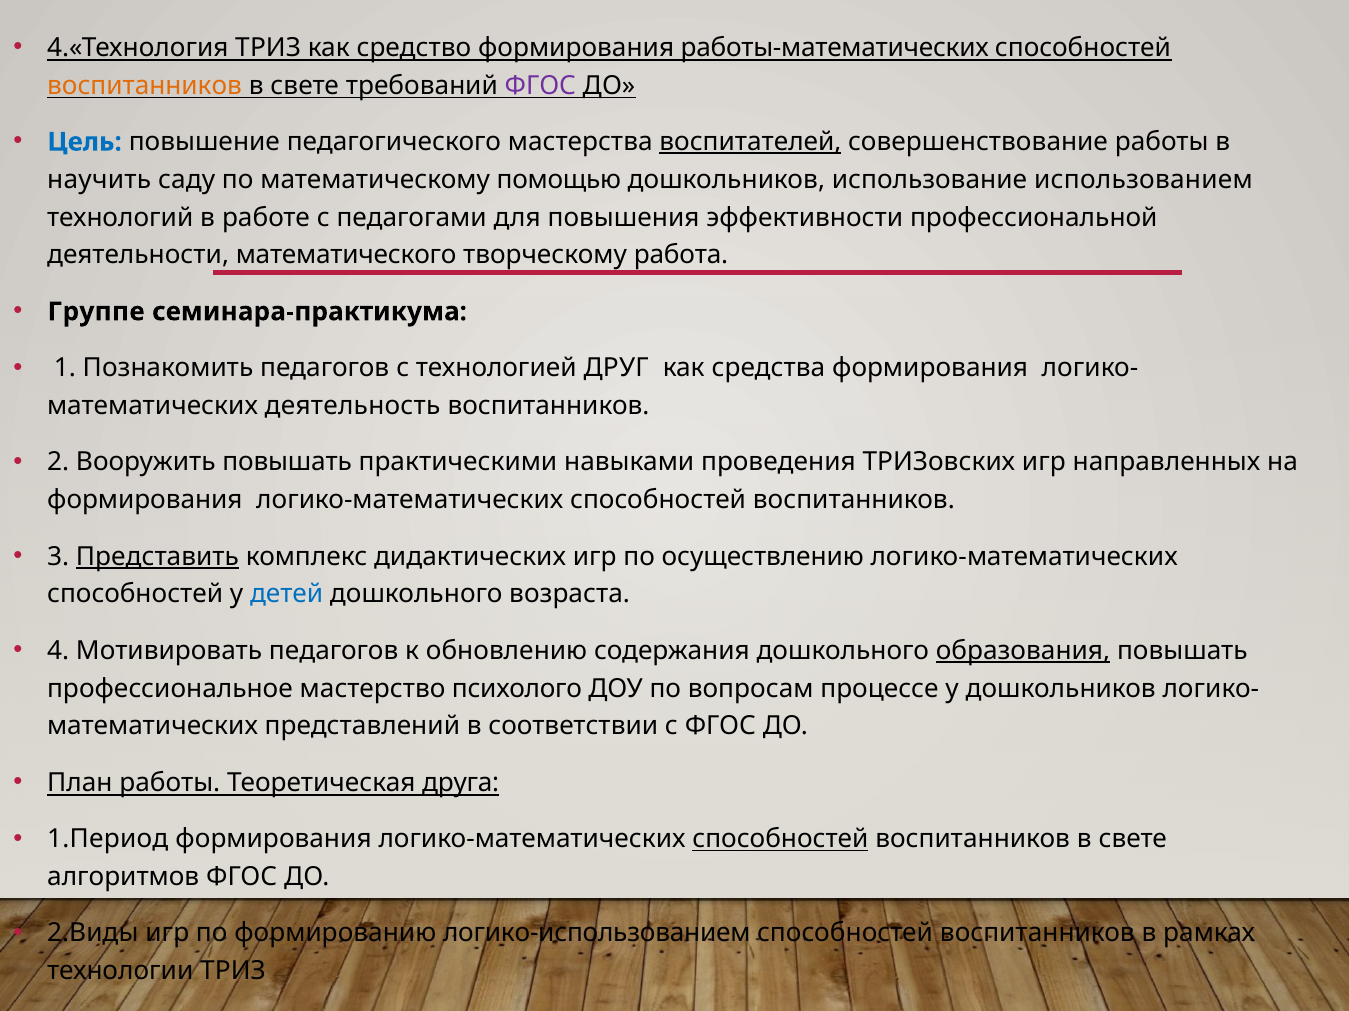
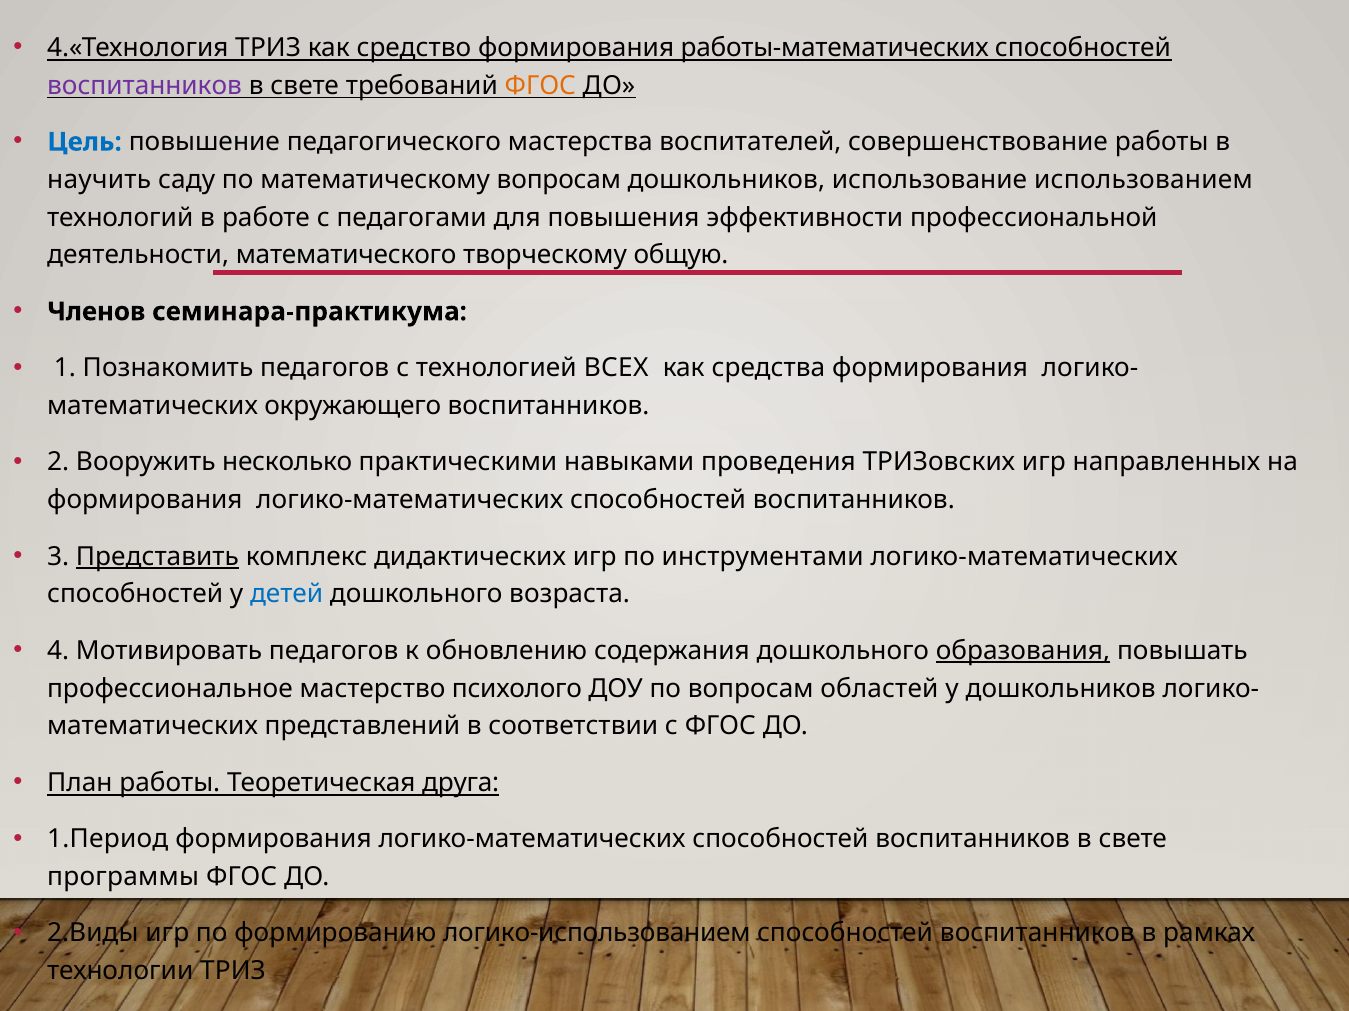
воспитанников colour: orange -> purple (145, 86)
ФГОС colour: purple -> orange (540, 86)
воспитателей underline: present -> none (750, 142)
математическому помощью: помощью -> вопросам (559, 180)
творческому работа: работа -> общую (681, 255)
Группе: Группе -> Членов (96, 312)
ДРУГ: ДРУГ -> ВСЕХ (616, 368)
деятельность: деятельность -> окружающего (353, 406)
Вооружить повышать: повышать -> несколько (287, 463)
осуществлению: осуществлению -> инструментами (763, 557)
процессе: процессе -> областей (879, 689)
способностей underline: present -> none (780, 840)
алгоритмов: алгоритмов -> программы (123, 877)
